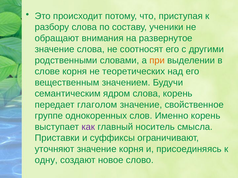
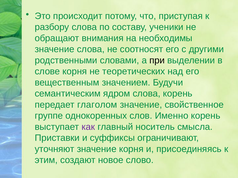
развернутое: развернутое -> необходимы (166, 38)
при colour: orange -> black (157, 61)
одну: одну -> этим (46, 161)
